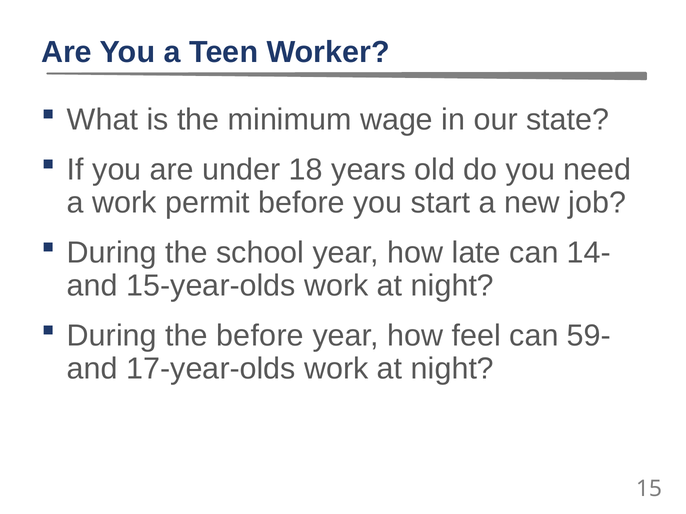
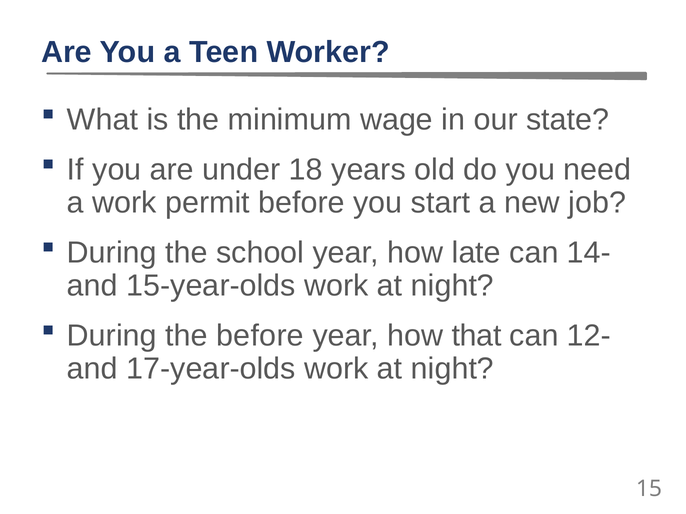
feel: feel -> that (477, 336)
59-: 59- -> 12- (589, 336)
